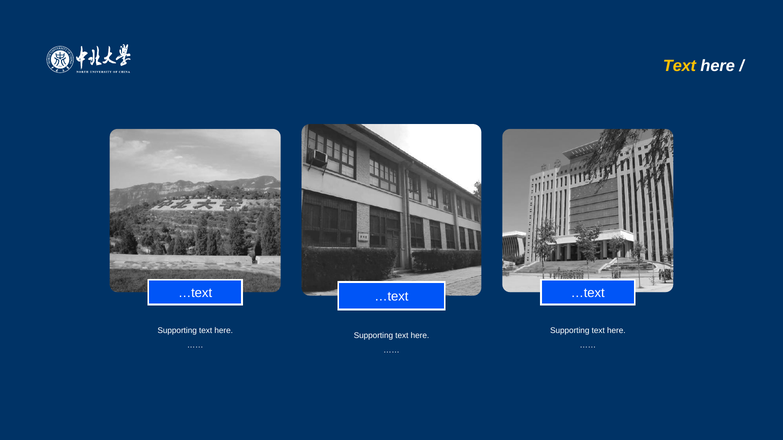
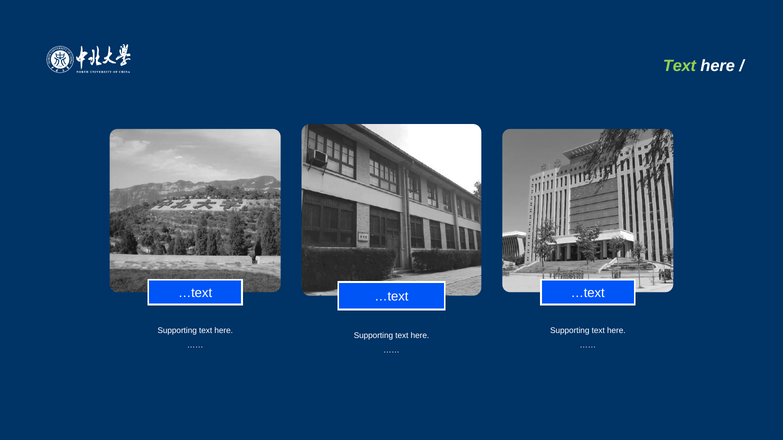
Text colour: yellow -> light green (680, 66)
